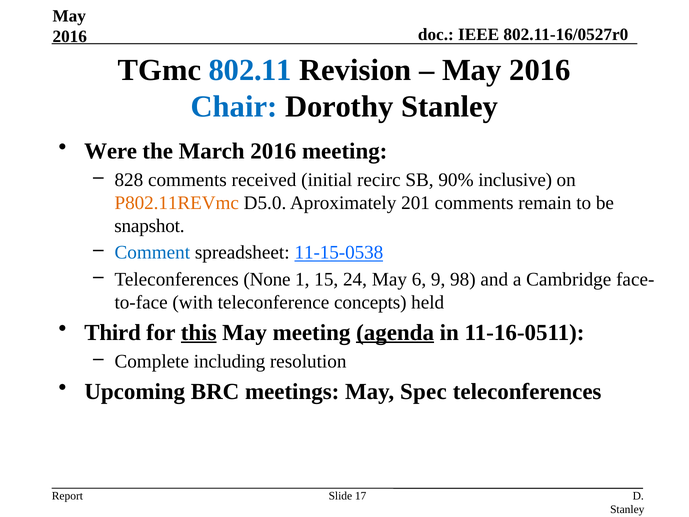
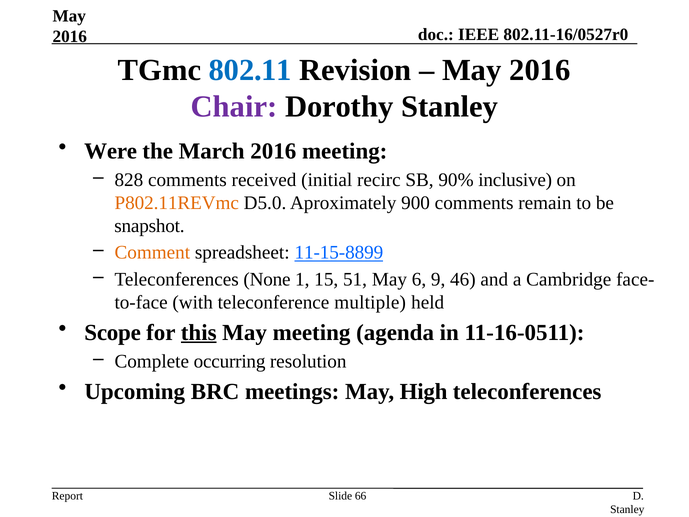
Chair colour: blue -> purple (234, 107)
201: 201 -> 900 (416, 203)
Comment colour: blue -> orange (152, 252)
11-15-0538: 11-15-0538 -> 11-15-8899 (339, 252)
24: 24 -> 51 (355, 279)
98: 98 -> 46 (463, 279)
concepts: concepts -> multiple (370, 302)
Third: Third -> Scope (113, 332)
agenda underline: present -> none (395, 332)
including: including -> occurring (230, 361)
Spec: Spec -> High (424, 391)
17: 17 -> 66 (361, 496)
